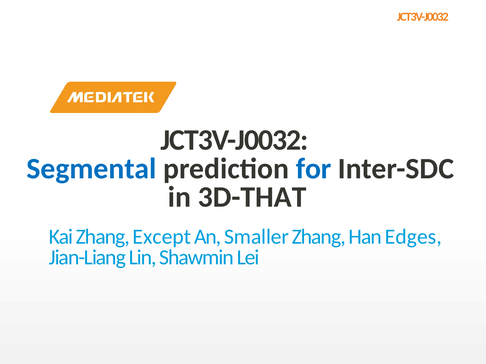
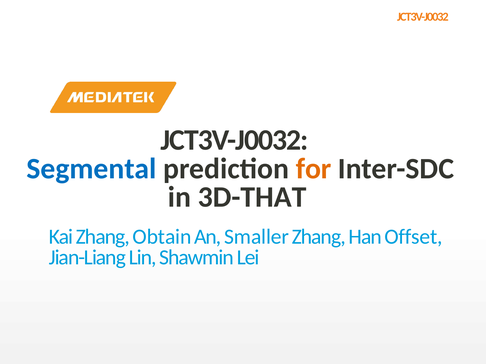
for colour: blue -> orange (314, 169)
Except: Except -> Obtain (162, 237)
Edges: Edges -> Offset (413, 237)
